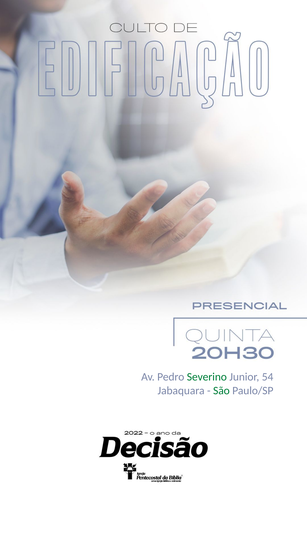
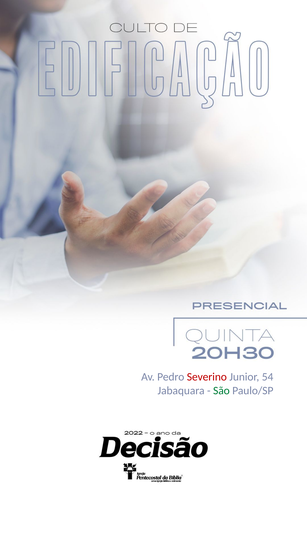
Severino colour: green -> red (207, 377)
